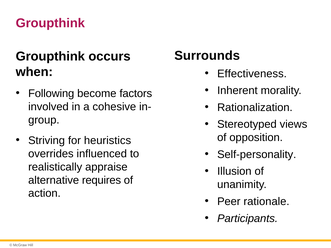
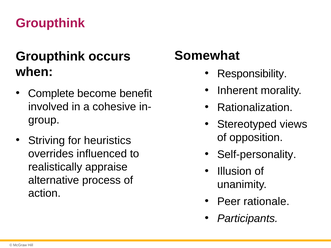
Surrounds: Surrounds -> Somewhat (207, 56)
Effectiveness: Effectiveness -> Responsibility (252, 74)
Following: Following -> Complete (51, 94)
factors: factors -> benefit (136, 94)
requires: requires -> process (101, 180)
